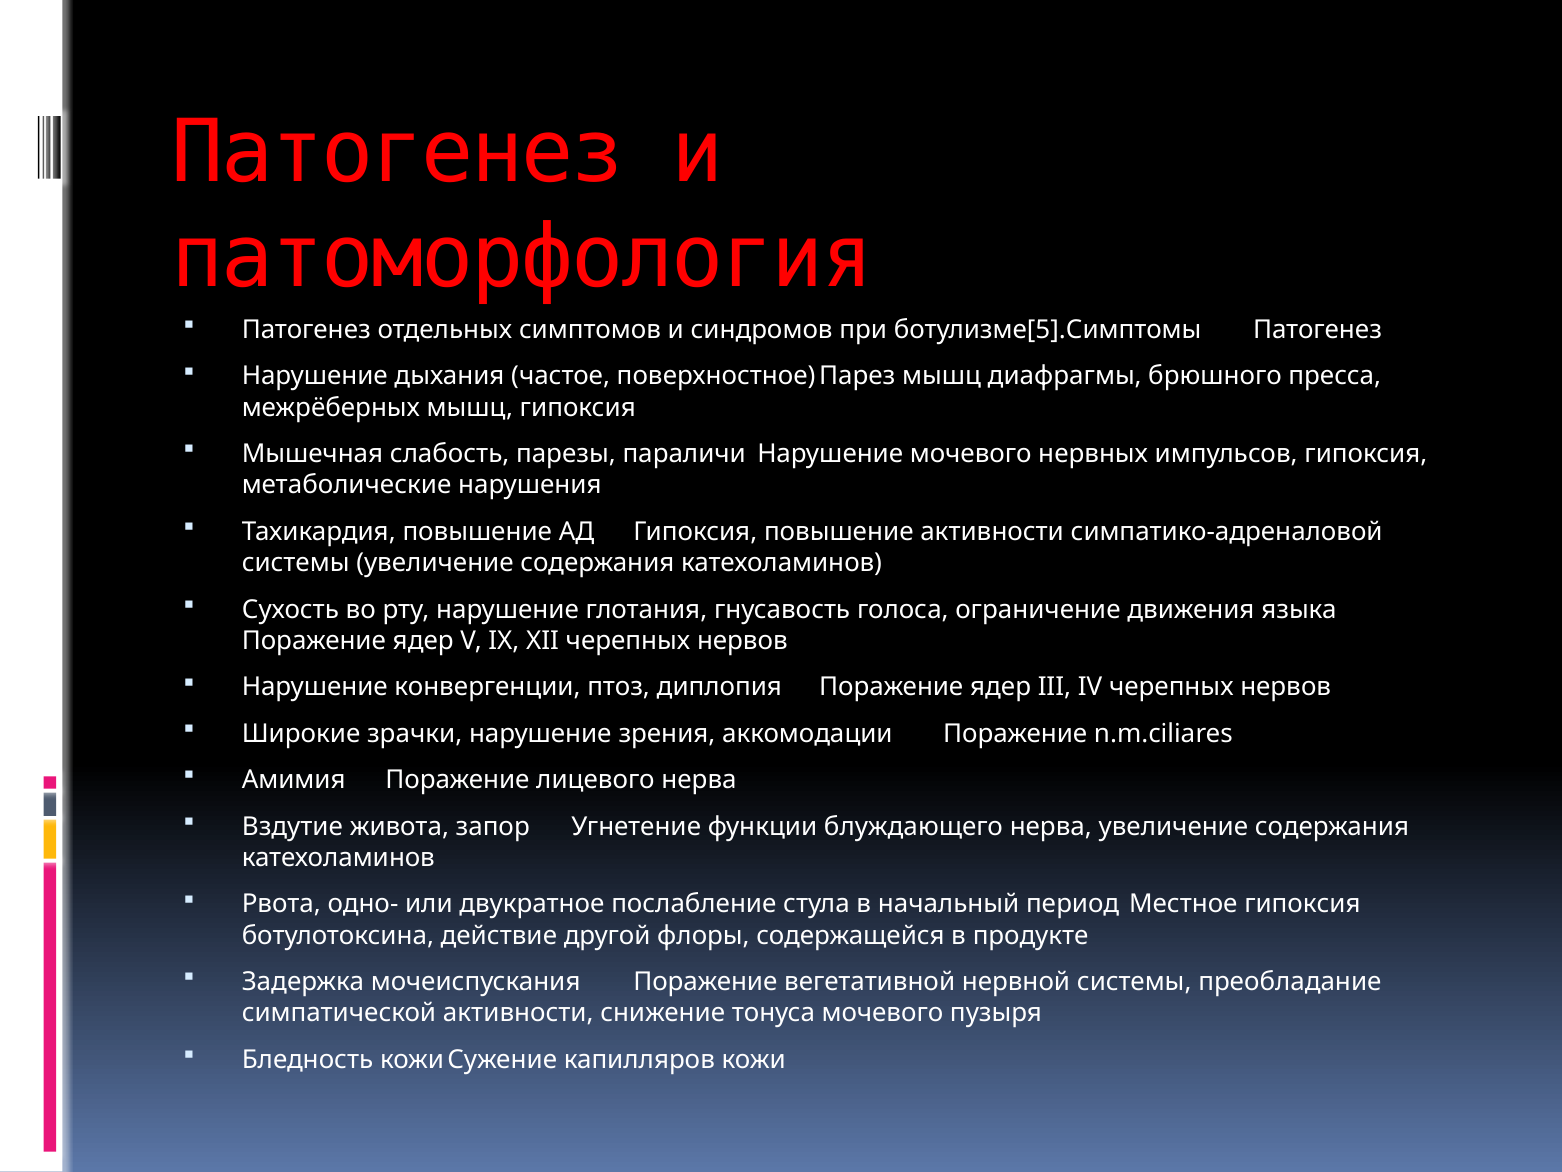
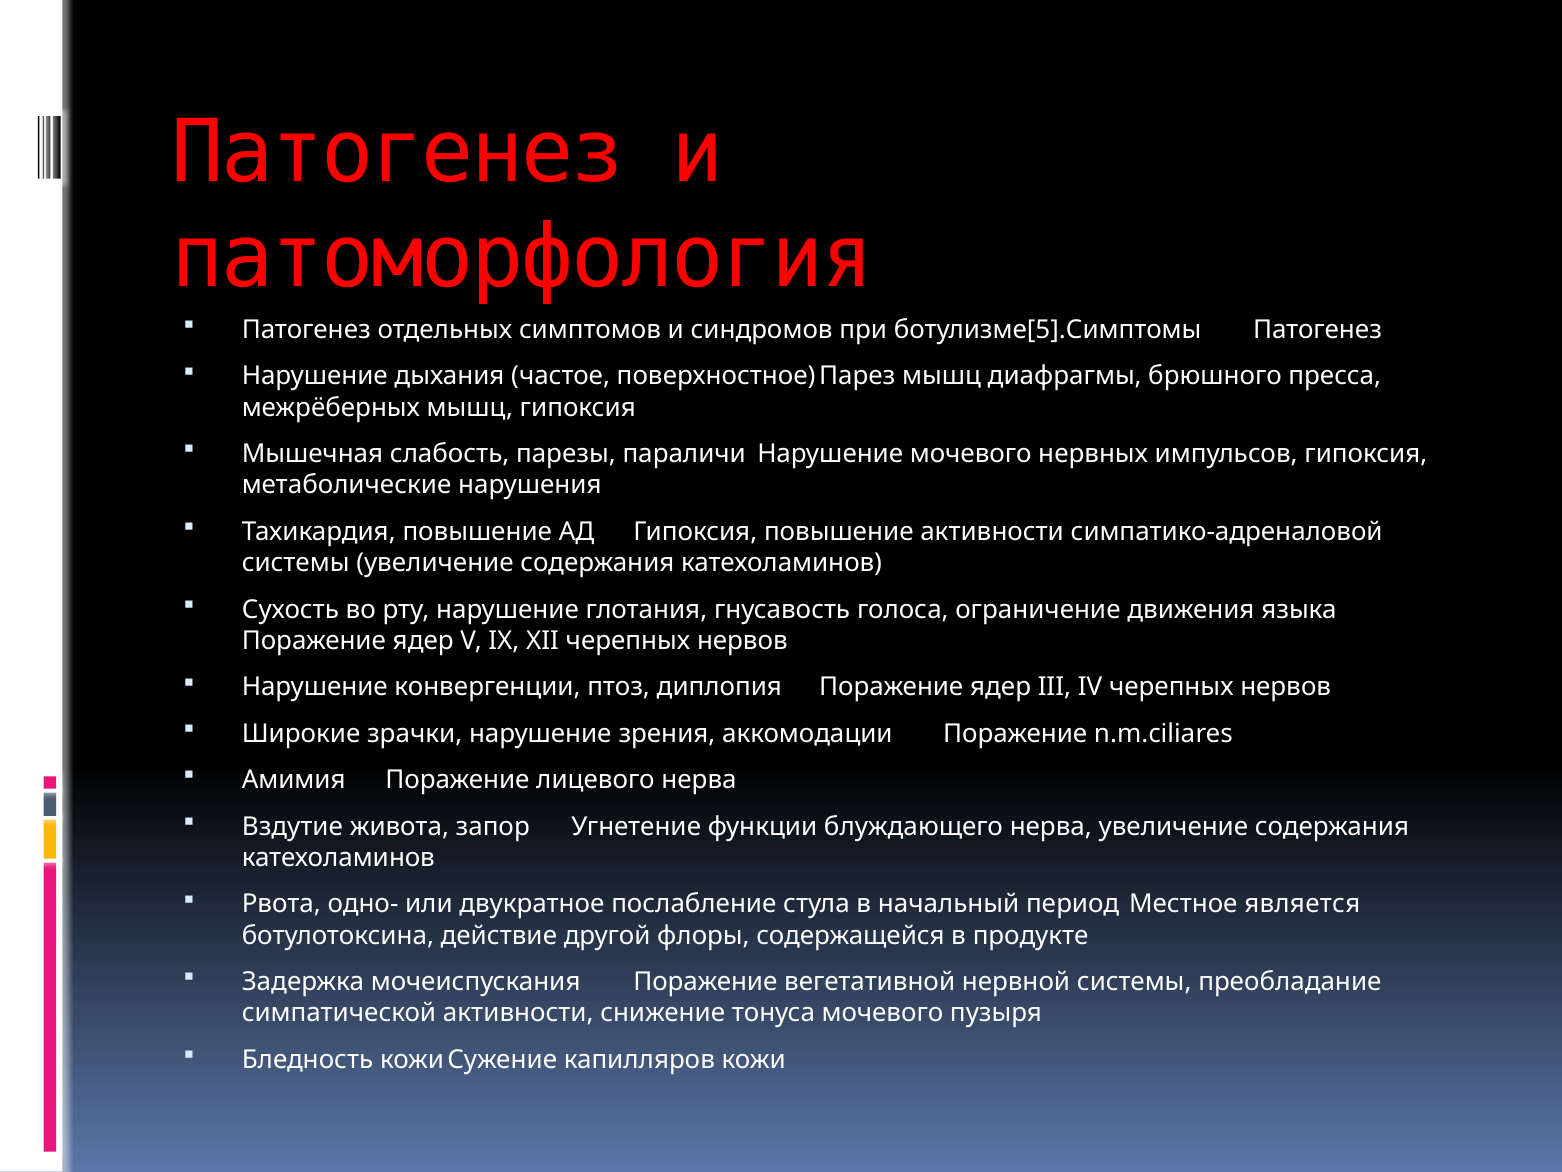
Местное гипоксия: гипоксия -> является (1302, 904)
